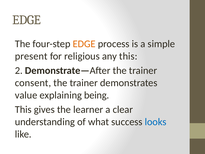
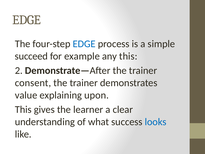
EDGE colour: orange -> blue (84, 44)
present: present -> succeed (31, 56)
religious: religious -> example (82, 56)
being: being -> upon (97, 95)
